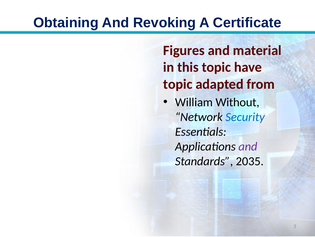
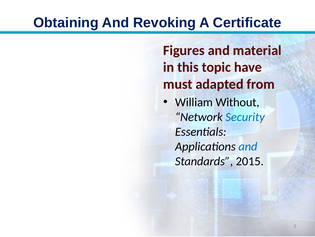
topic: topic -> must (178, 84)
and colour: purple -> blue (248, 146)
2035: 2035 -> 2015 (250, 161)
